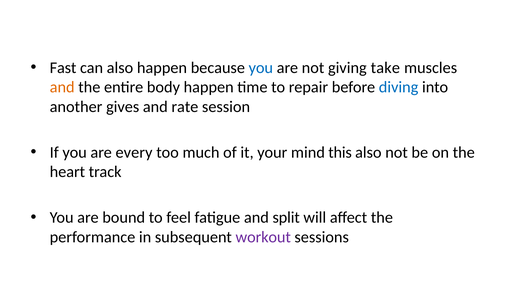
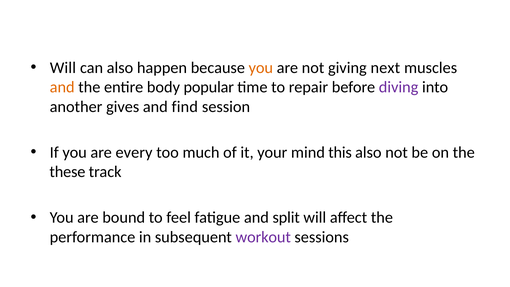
Fast: Fast -> Will (63, 68)
you colour: blue -> orange (261, 68)
take: take -> next (385, 68)
body happen: happen -> popular (209, 87)
diving colour: blue -> purple (399, 87)
rate: rate -> find (185, 107)
heart: heart -> these (67, 172)
